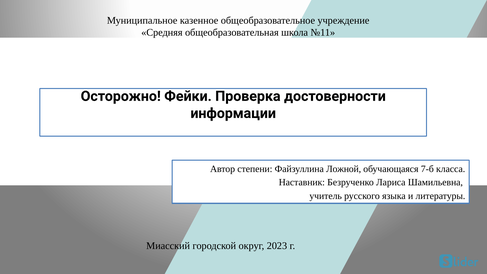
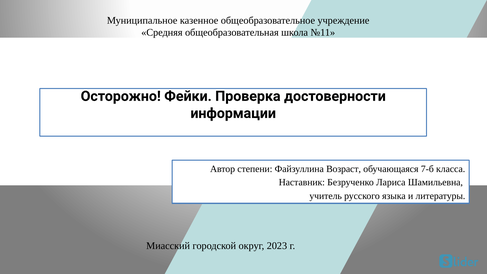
Ложной: Ложной -> Возраст (344, 169)
